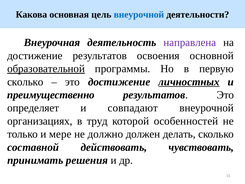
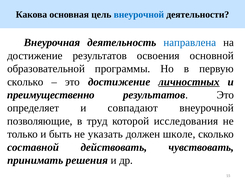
направлена colour: purple -> blue (190, 42)
образовательной underline: present -> none (46, 69)
организациях: организациях -> позволяющие (40, 121)
особенностей: особенностей -> исследования (186, 121)
мере: мере -> быть (60, 134)
должно: должно -> указать (105, 134)
делать: делать -> школе (179, 134)
